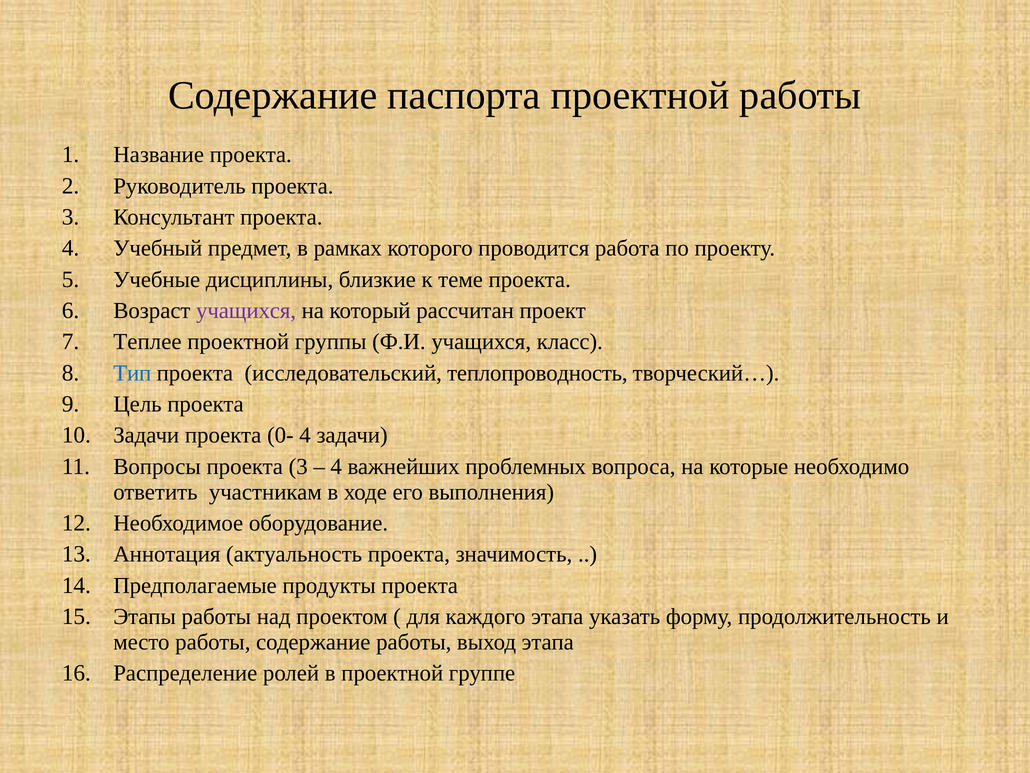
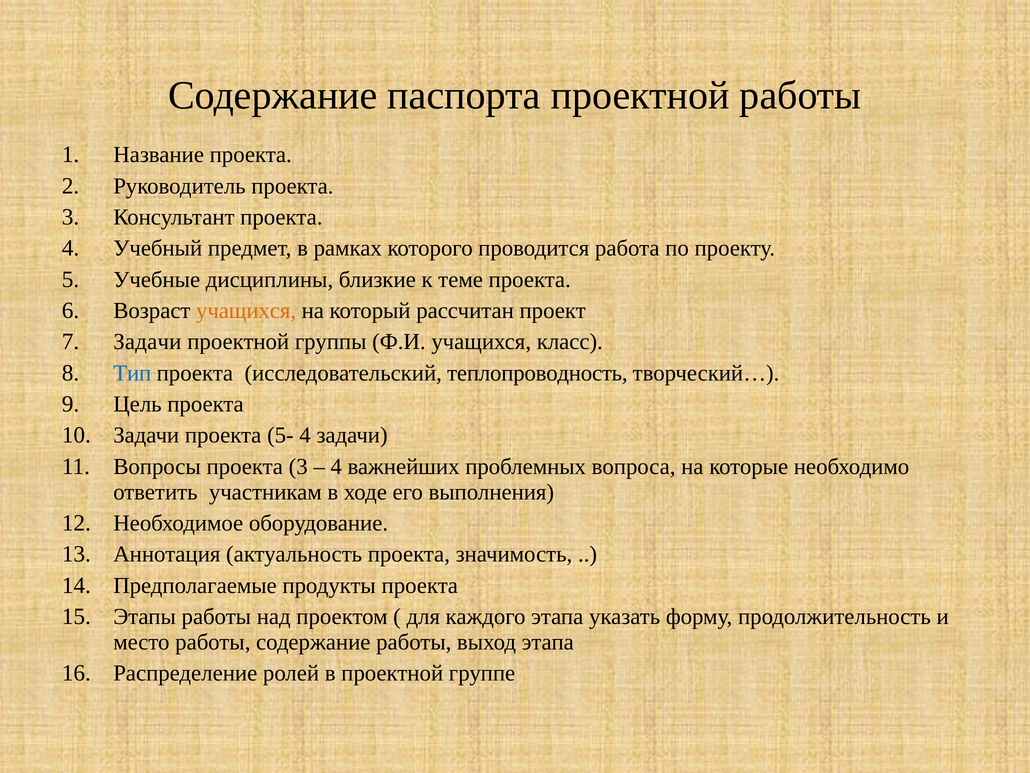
учащихся colour: purple -> orange (246, 311)
Теплее: Теплее -> Задачи (147, 342)
0-: 0- -> 5- (280, 435)
